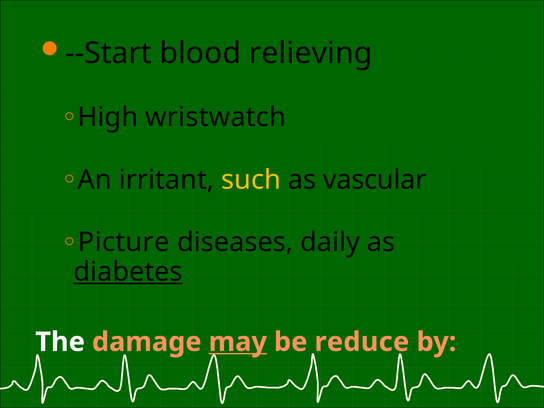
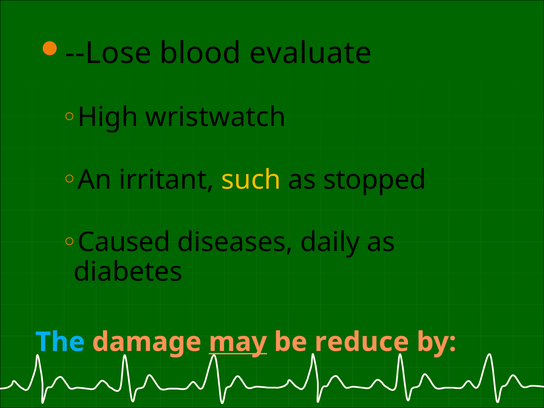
--Start: --Start -> --Lose (108, 53)
relieving: relieving -> evaluate (311, 53)
vascular: vascular -> stopped (375, 180)
Picture: Picture -> Caused (124, 242)
diabetes underline: present -> none (128, 272)
The colour: white -> light blue (60, 342)
